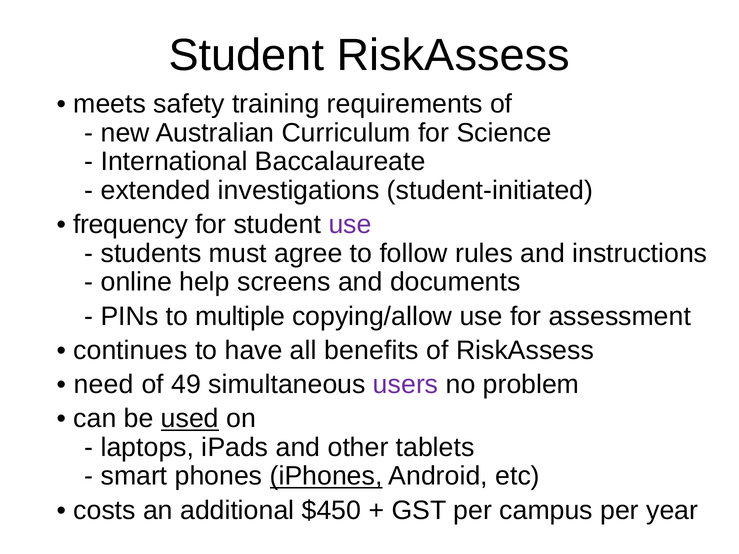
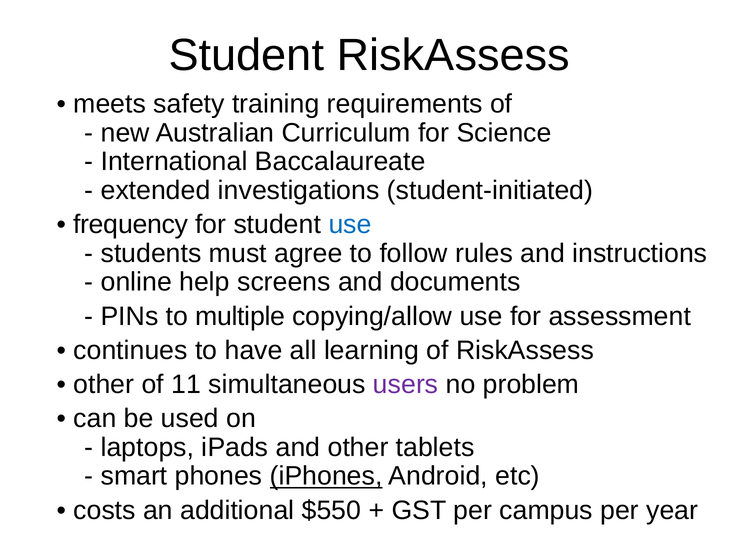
use colour: purple -> blue (350, 225)
benefits: benefits -> learning (371, 351)
need: need -> other (104, 385)
49: 49 -> 11 (186, 385)
used underline: present -> none (190, 419)
$450: $450 -> $550 (331, 511)
